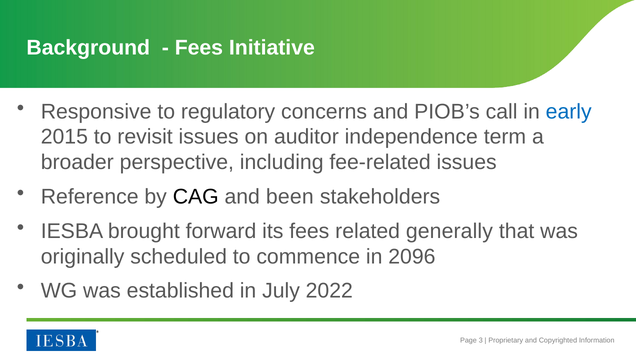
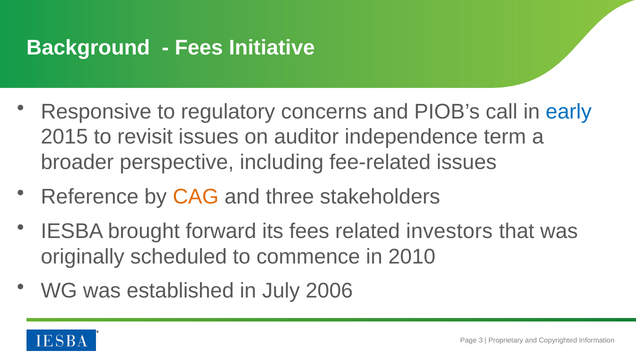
CAG colour: black -> orange (196, 197)
been: been -> three (290, 197)
generally: generally -> investors (449, 231)
2096: 2096 -> 2010 (412, 256)
2022: 2022 -> 2006 (329, 291)
